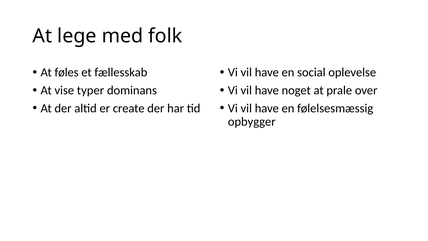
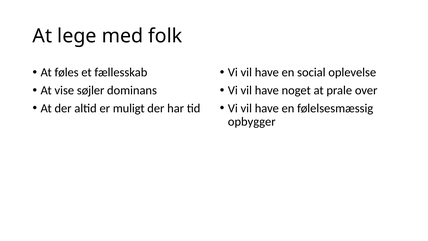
typer: typer -> søjler (91, 90)
create: create -> muligt (129, 108)
